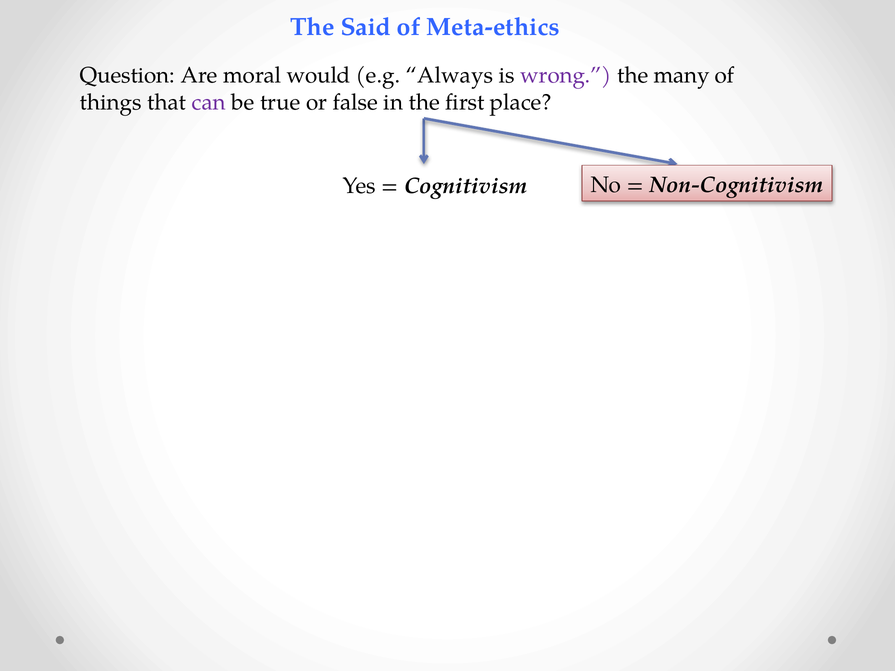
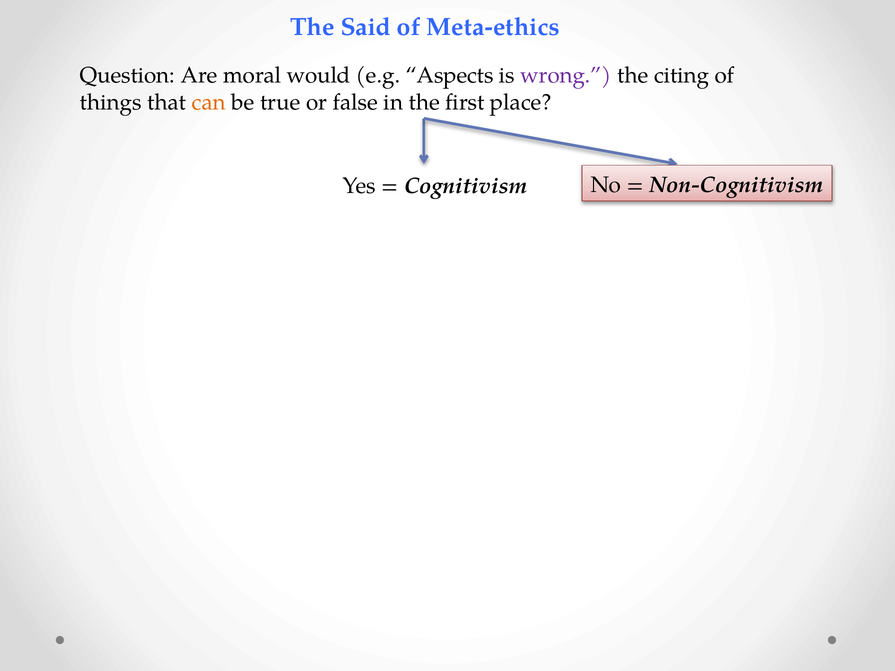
Always: Always -> Aspects (450, 75)
many: many -> citing (682, 75)
can colour: purple -> orange (209, 102)
